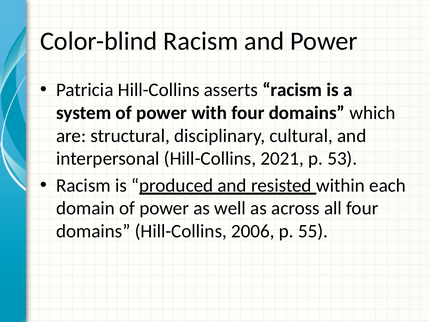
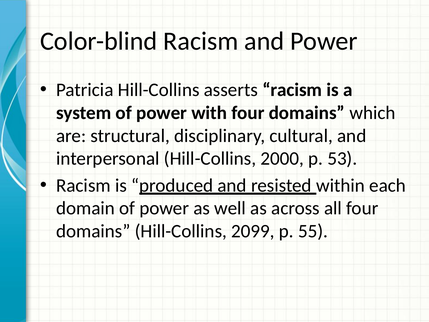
2021: 2021 -> 2000 (282, 159)
2006: 2006 -> 2099 (253, 231)
